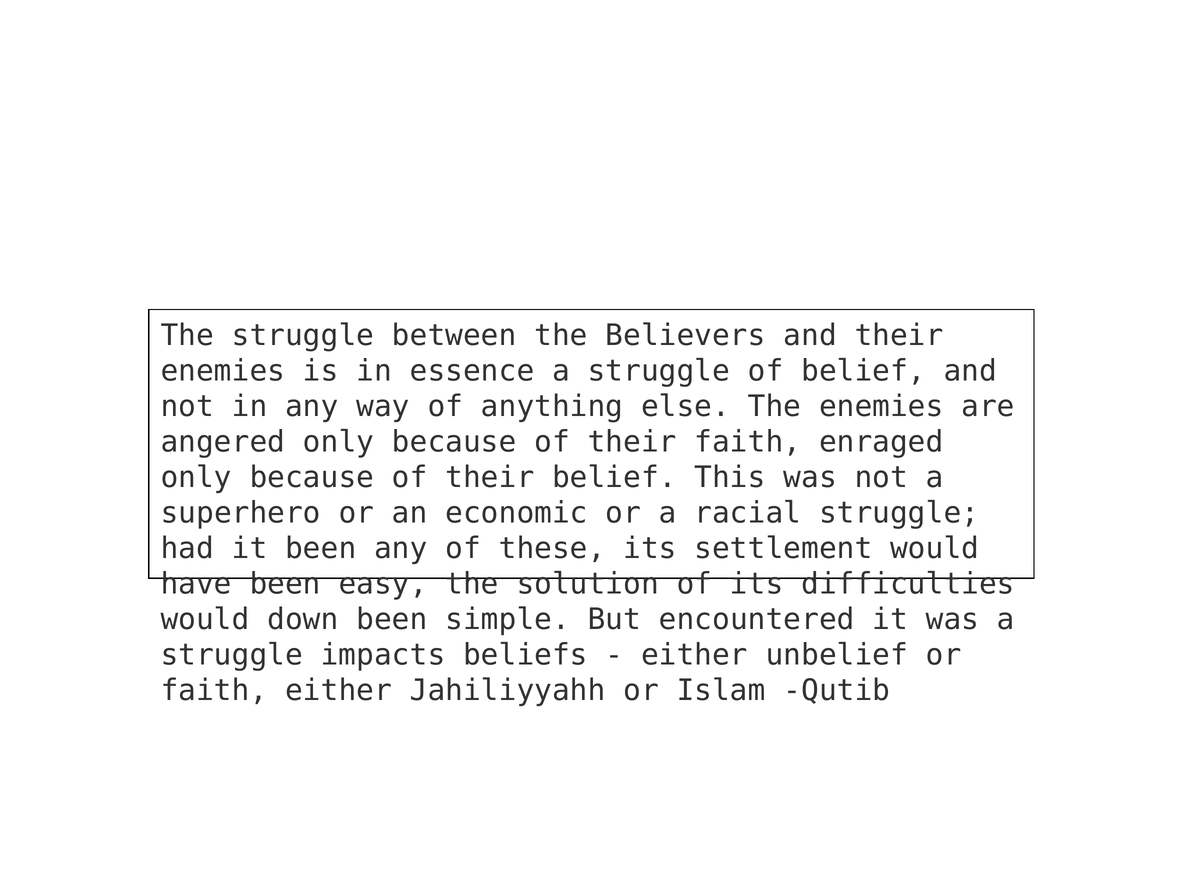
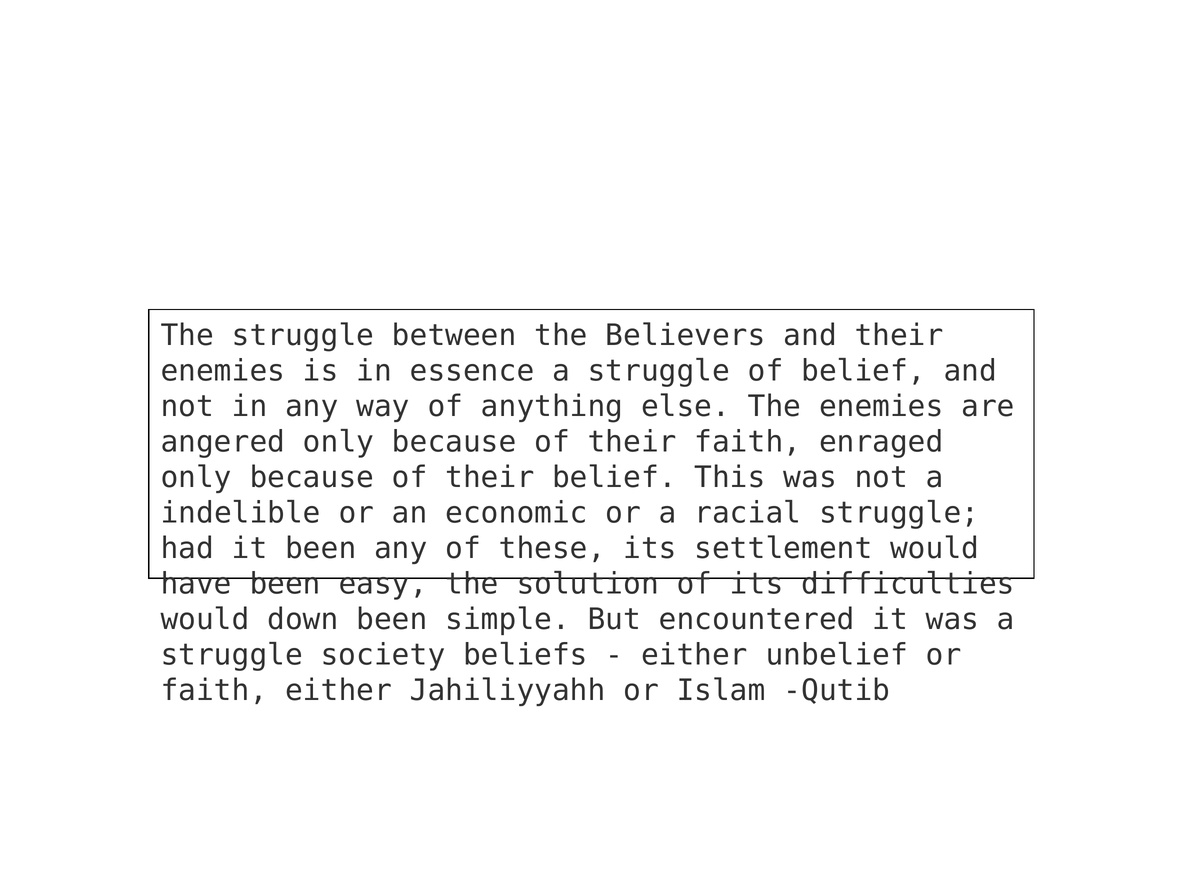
superhero: superhero -> indelible (241, 513)
impacts: impacts -> society (383, 654)
